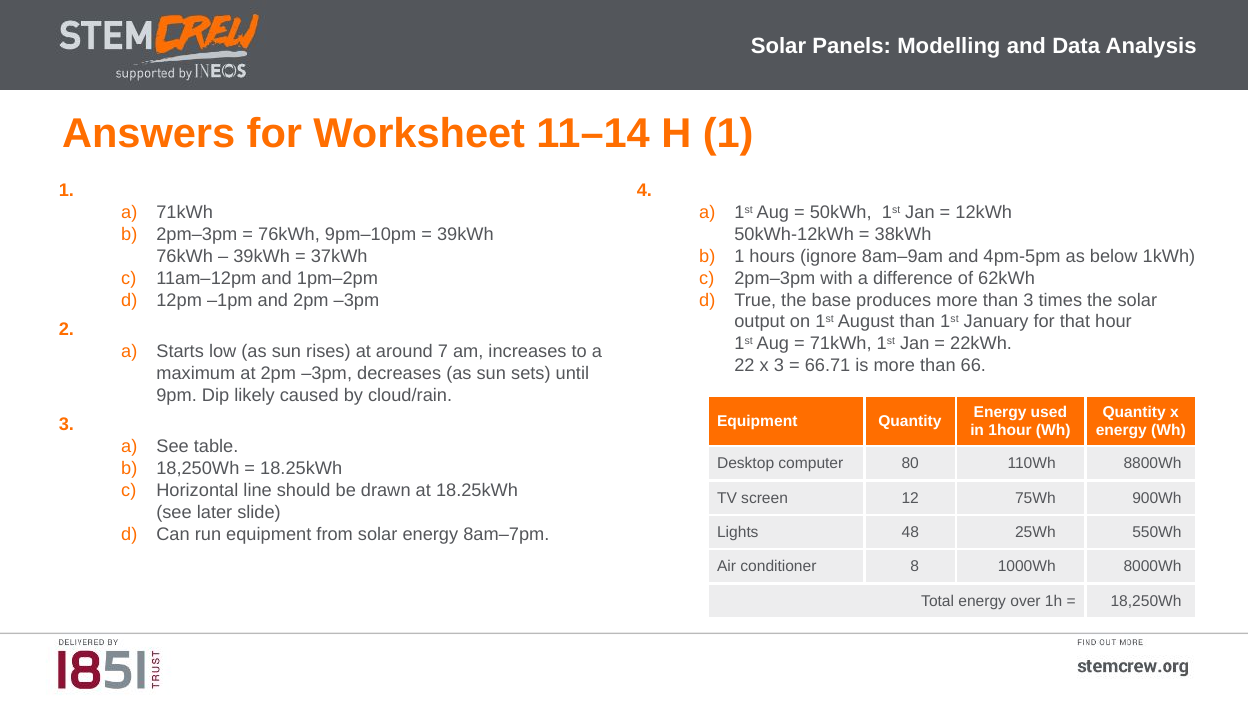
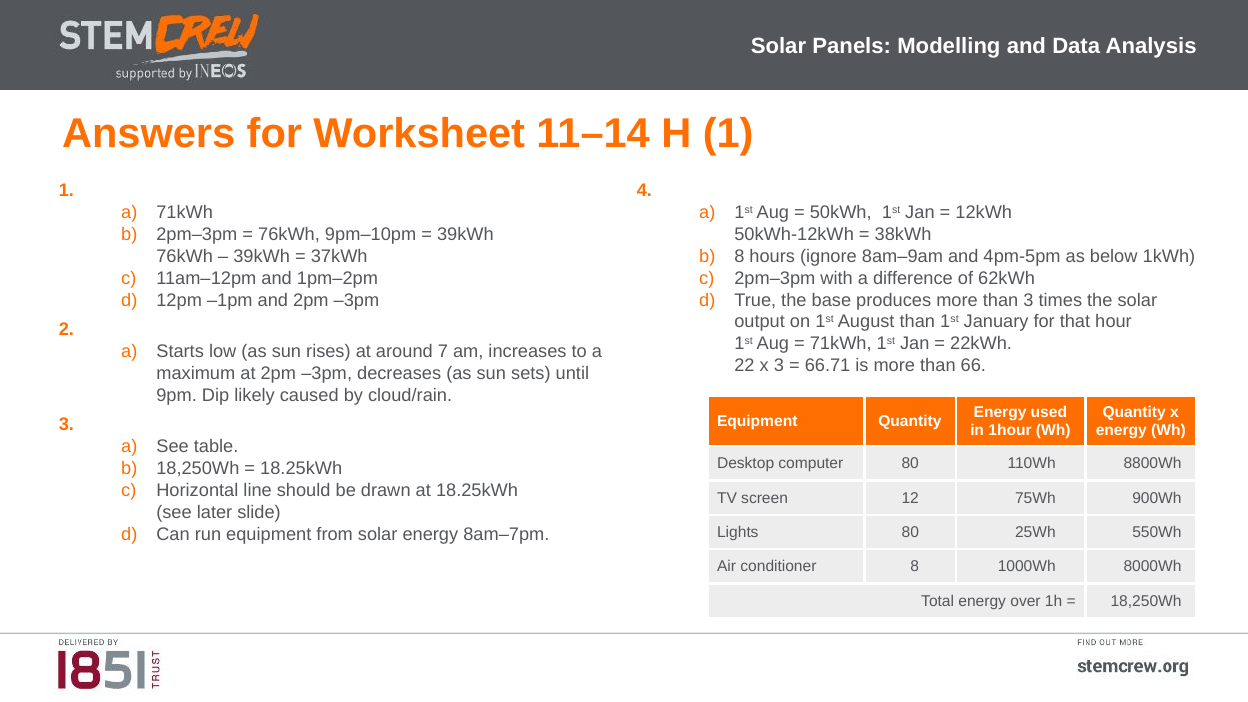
1: 1 -> 8 (739, 256)
Lights 48: 48 -> 80 (910, 532)
